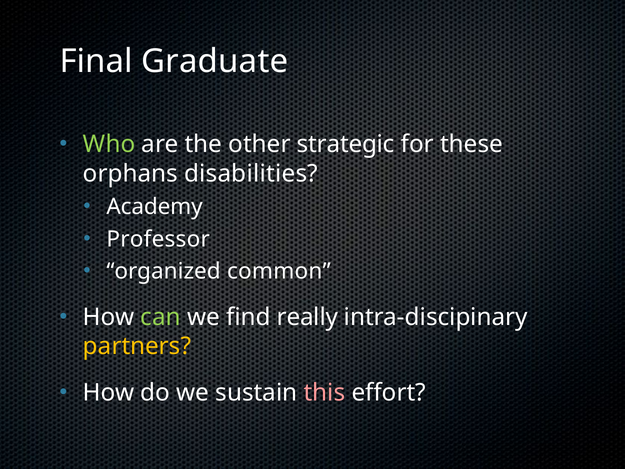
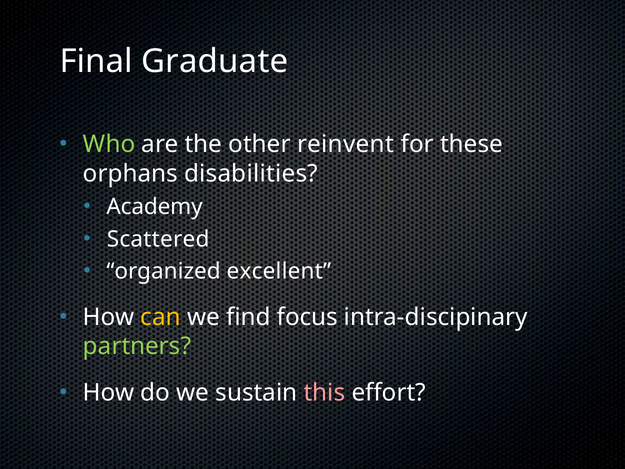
strategic: strategic -> reinvent (345, 144)
Professor: Professor -> Scattered (158, 239)
common: common -> excellent (279, 271)
can colour: light green -> yellow (161, 317)
really: really -> focus (307, 317)
partners colour: yellow -> light green (137, 346)
